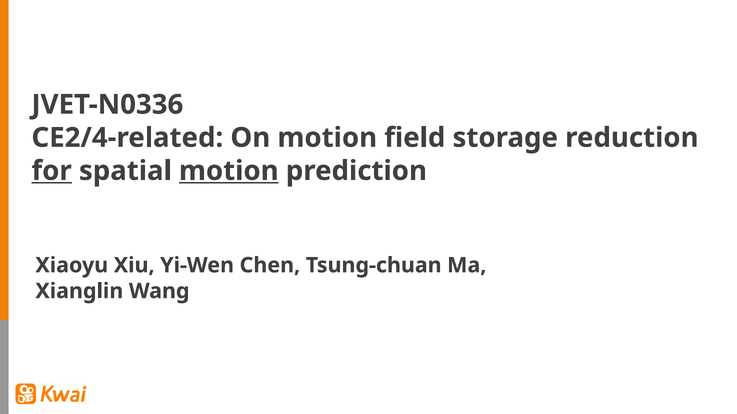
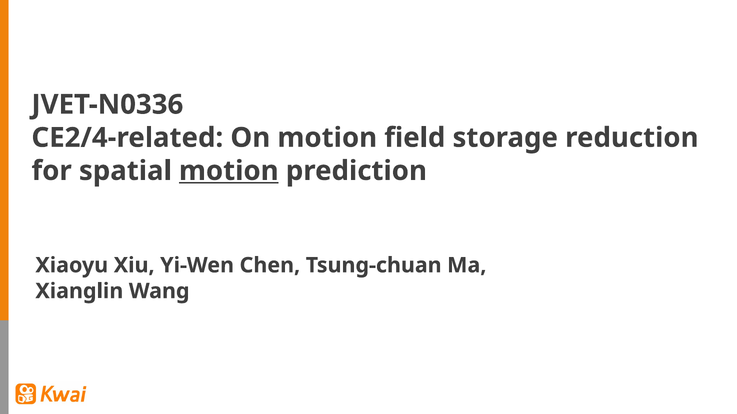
for underline: present -> none (52, 171)
